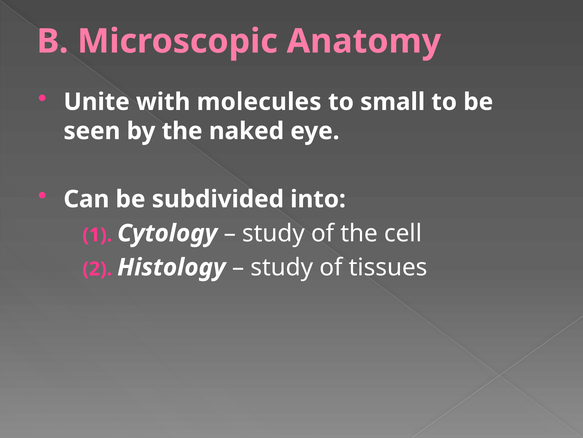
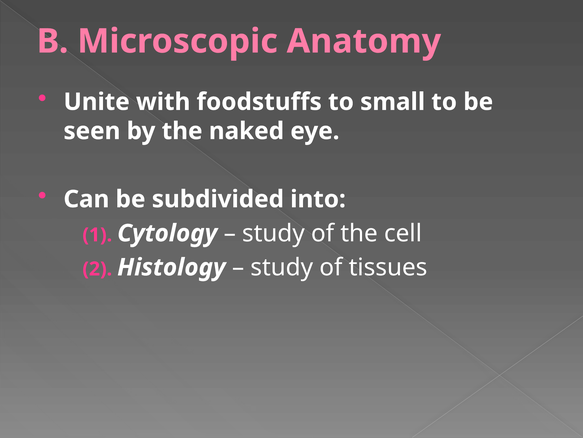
molecules: molecules -> foodstuffs (259, 102)
